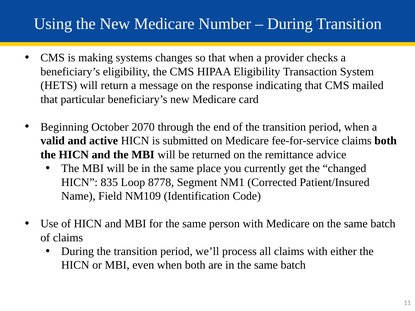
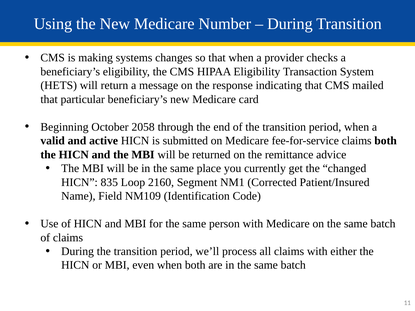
2070: 2070 -> 2058 (143, 127)
8778: 8778 -> 2160 (161, 182)
